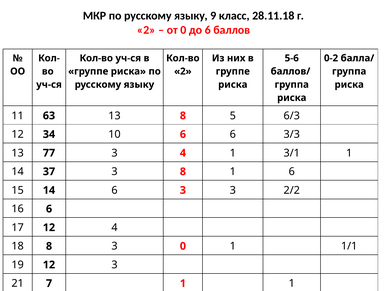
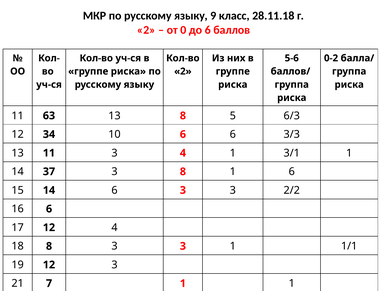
13 77: 77 -> 11 (49, 153)
8 3 0: 0 -> 3 (183, 246)
